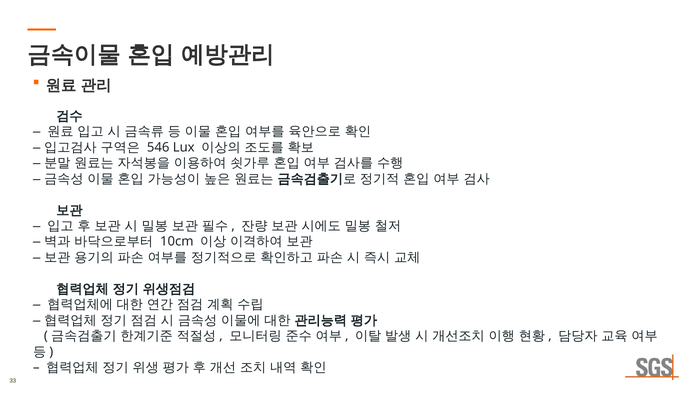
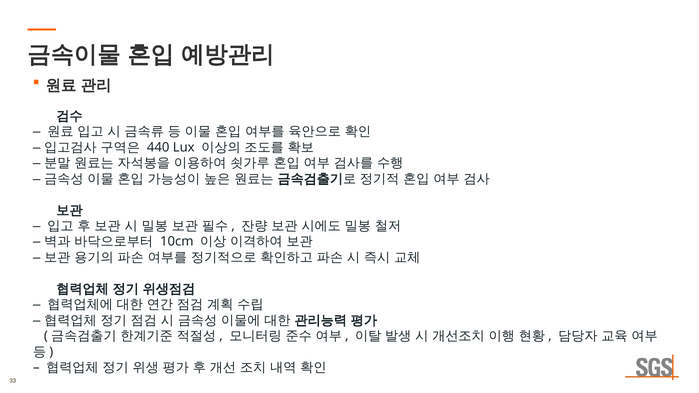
546: 546 -> 440 (158, 147)
